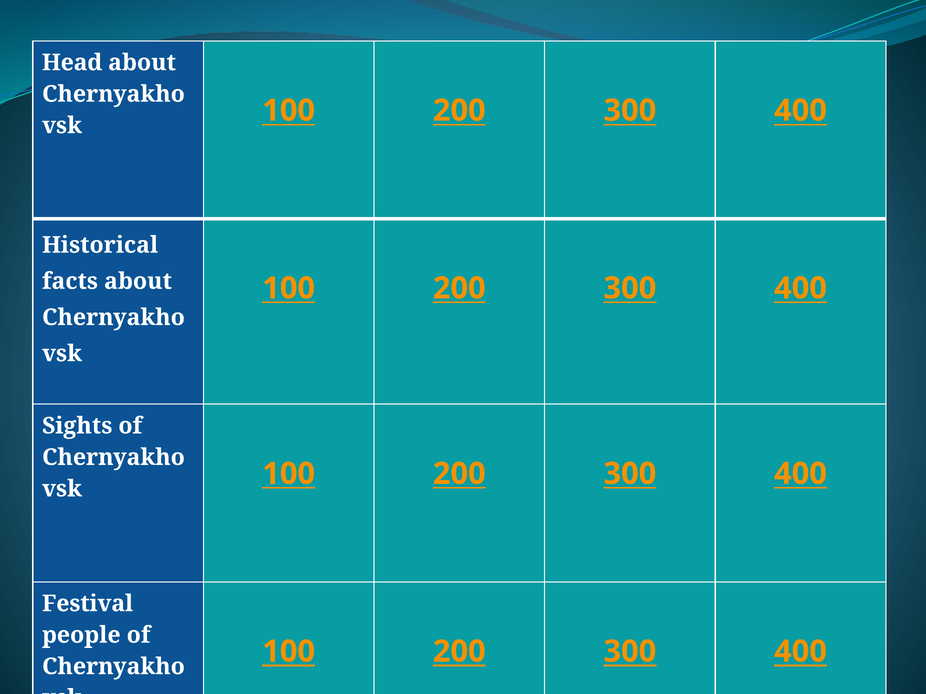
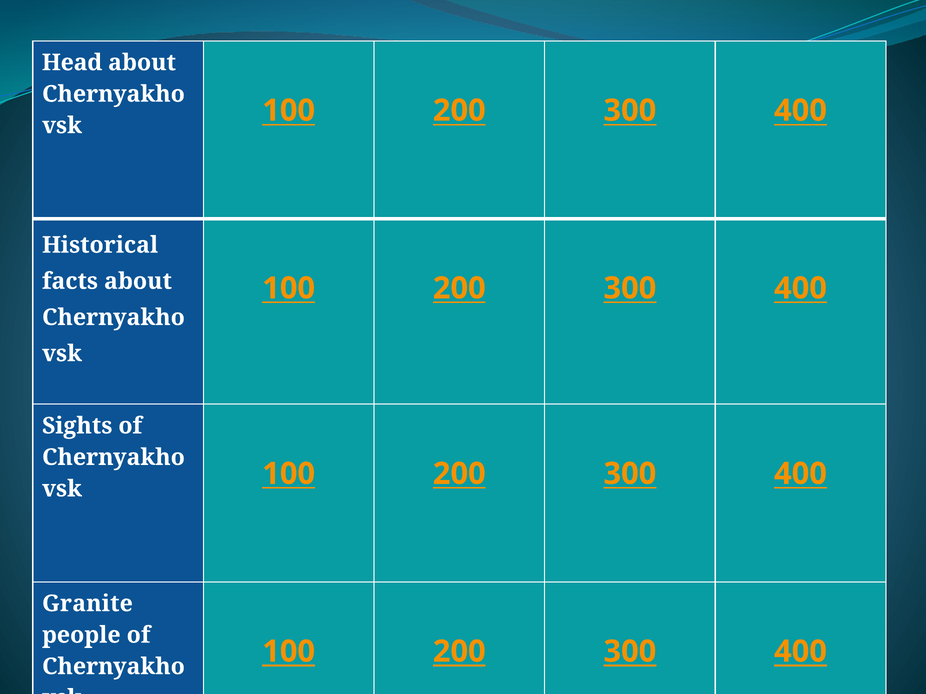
Festival: Festival -> Granite (87, 604)
